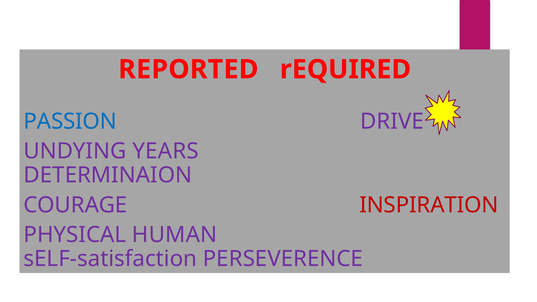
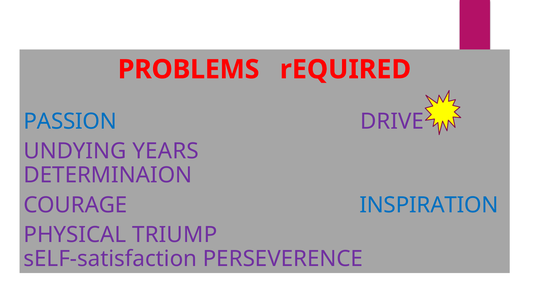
REPORTED: REPORTED -> PROBLEMS (189, 69)
INSPIRATION colour: red -> blue (429, 205)
HUMAN: HUMAN -> TRIUMP (175, 235)
